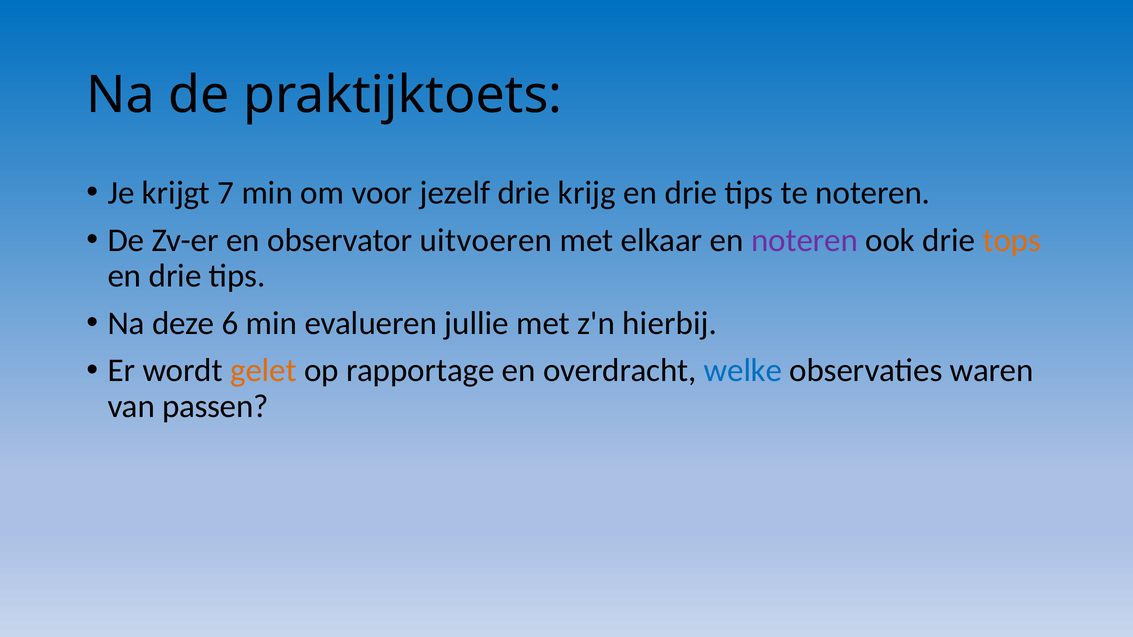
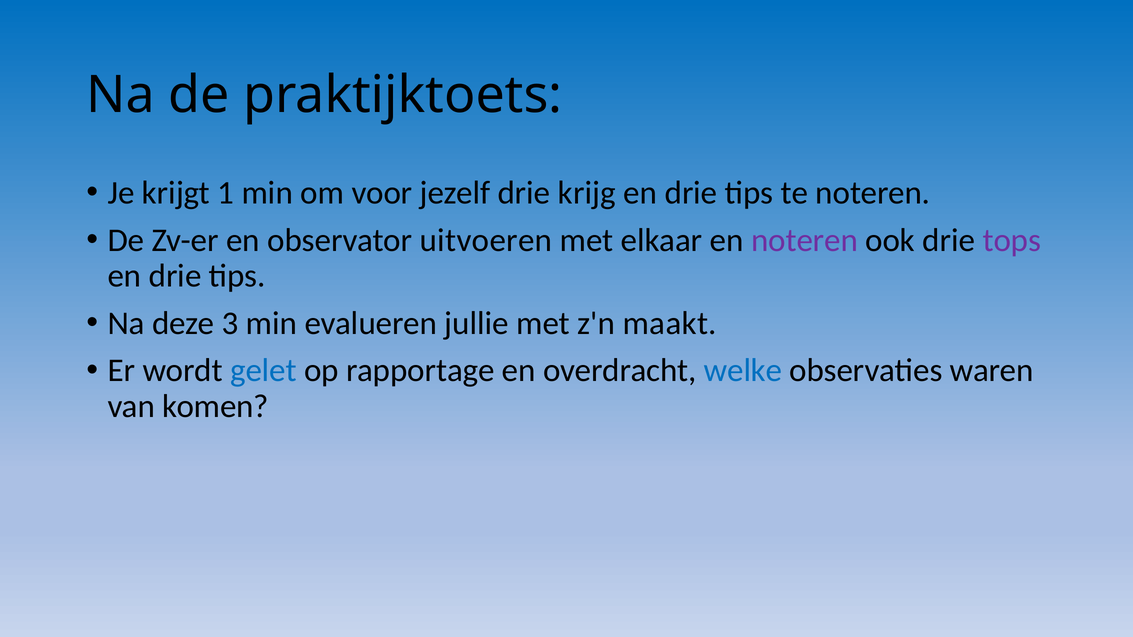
7: 7 -> 1 (226, 193)
tops colour: orange -> purple (1012, 240)
6: 6 -> 3 (230, 323)
hierbij: hierbij -> maakt (670, 323)
gelet colour: orange -> blue (263, 371)
passen: passen -> komen (215, 406)
